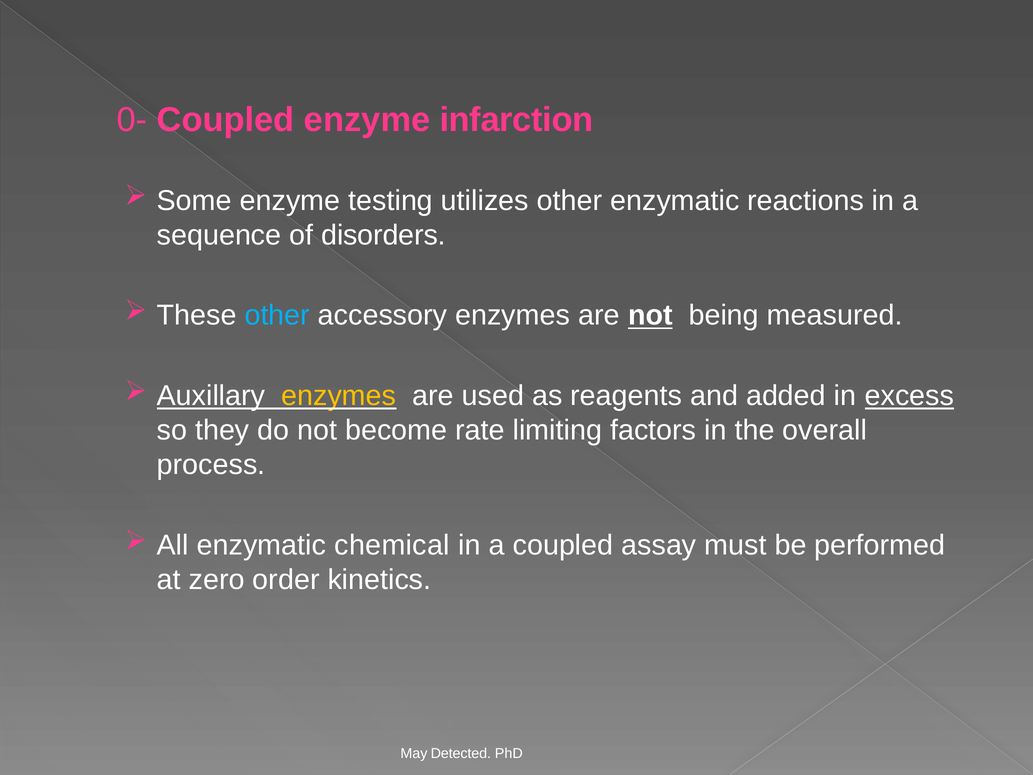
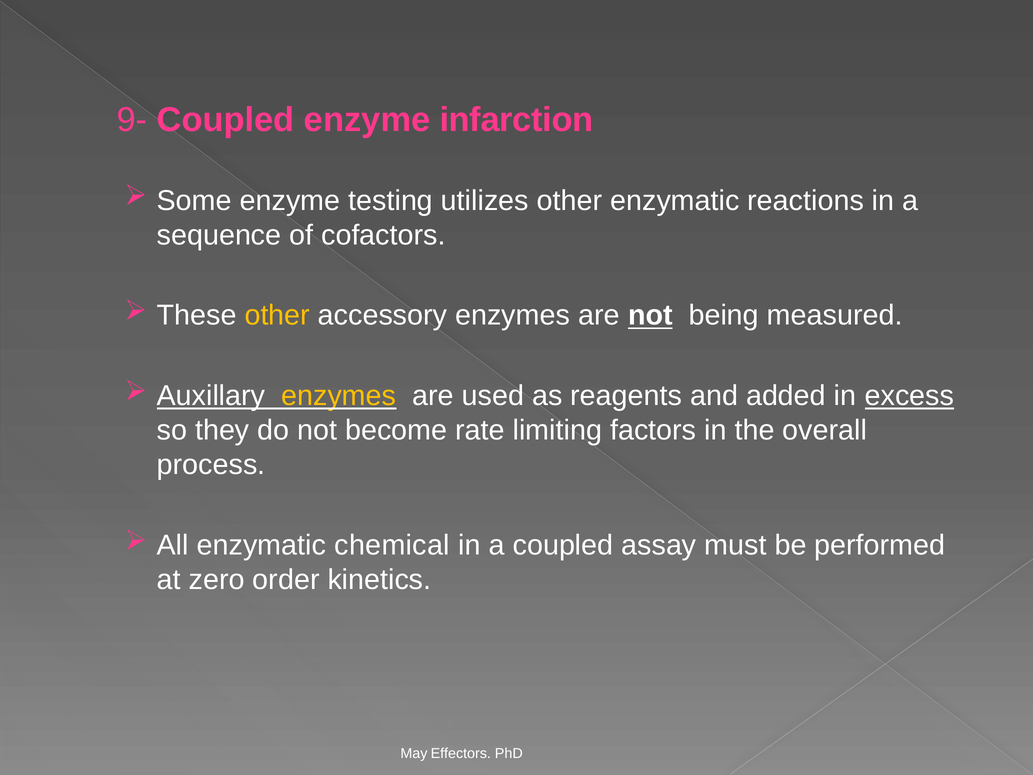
0-: 0- -> 9- (132, 120)
disorders: disorders -> cofactors (383, 235)
other colour: light blue -> yellow (277, 315)
Detected: Detected -> Effectors (461, 753)
